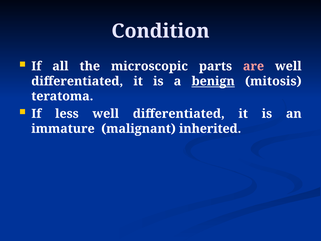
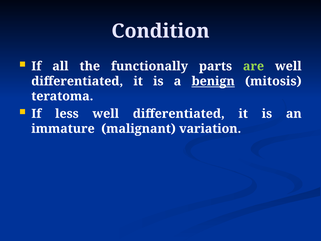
microscopic: microscopic -> functionally (149, 66)
are colour: pink -> light green (254, 66)
inherited: inherited -> variation (210, 129)
